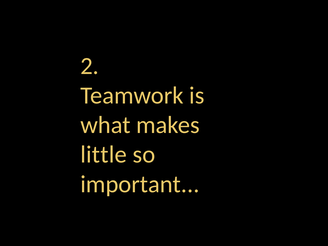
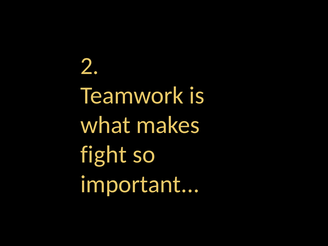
little: little -> fight (104, 155)
